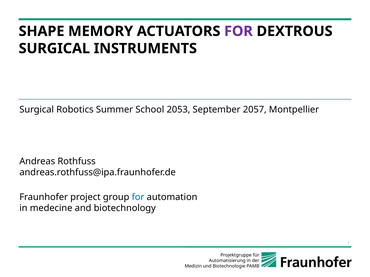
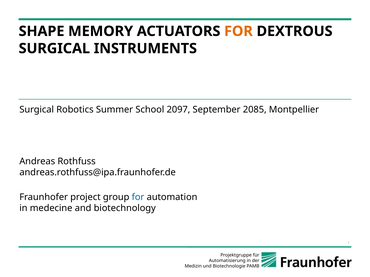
FOR colour: purple -> orange (238, 31)
2053: 2053 -> 2097 (178, 110)
2057: 2057 -> 2085 (255, 110)
